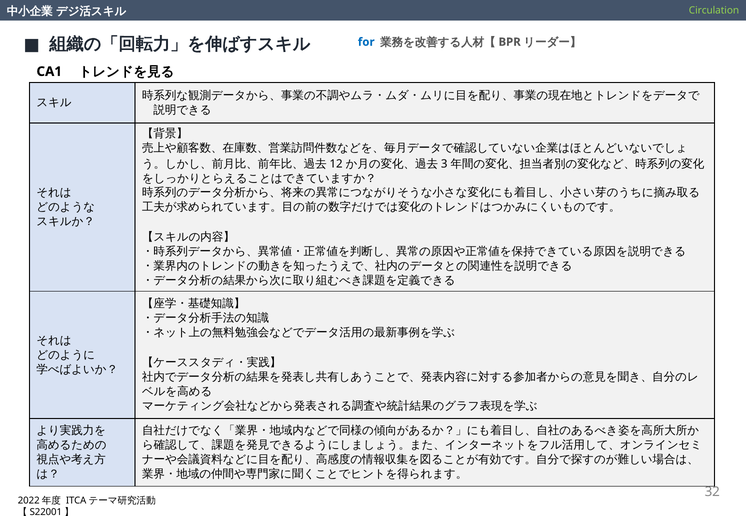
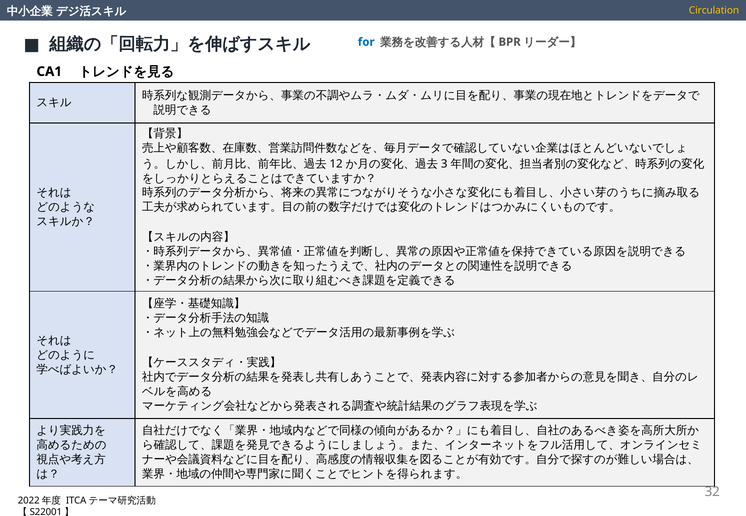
Circulation colour: light green -> yellow (714, 10)
